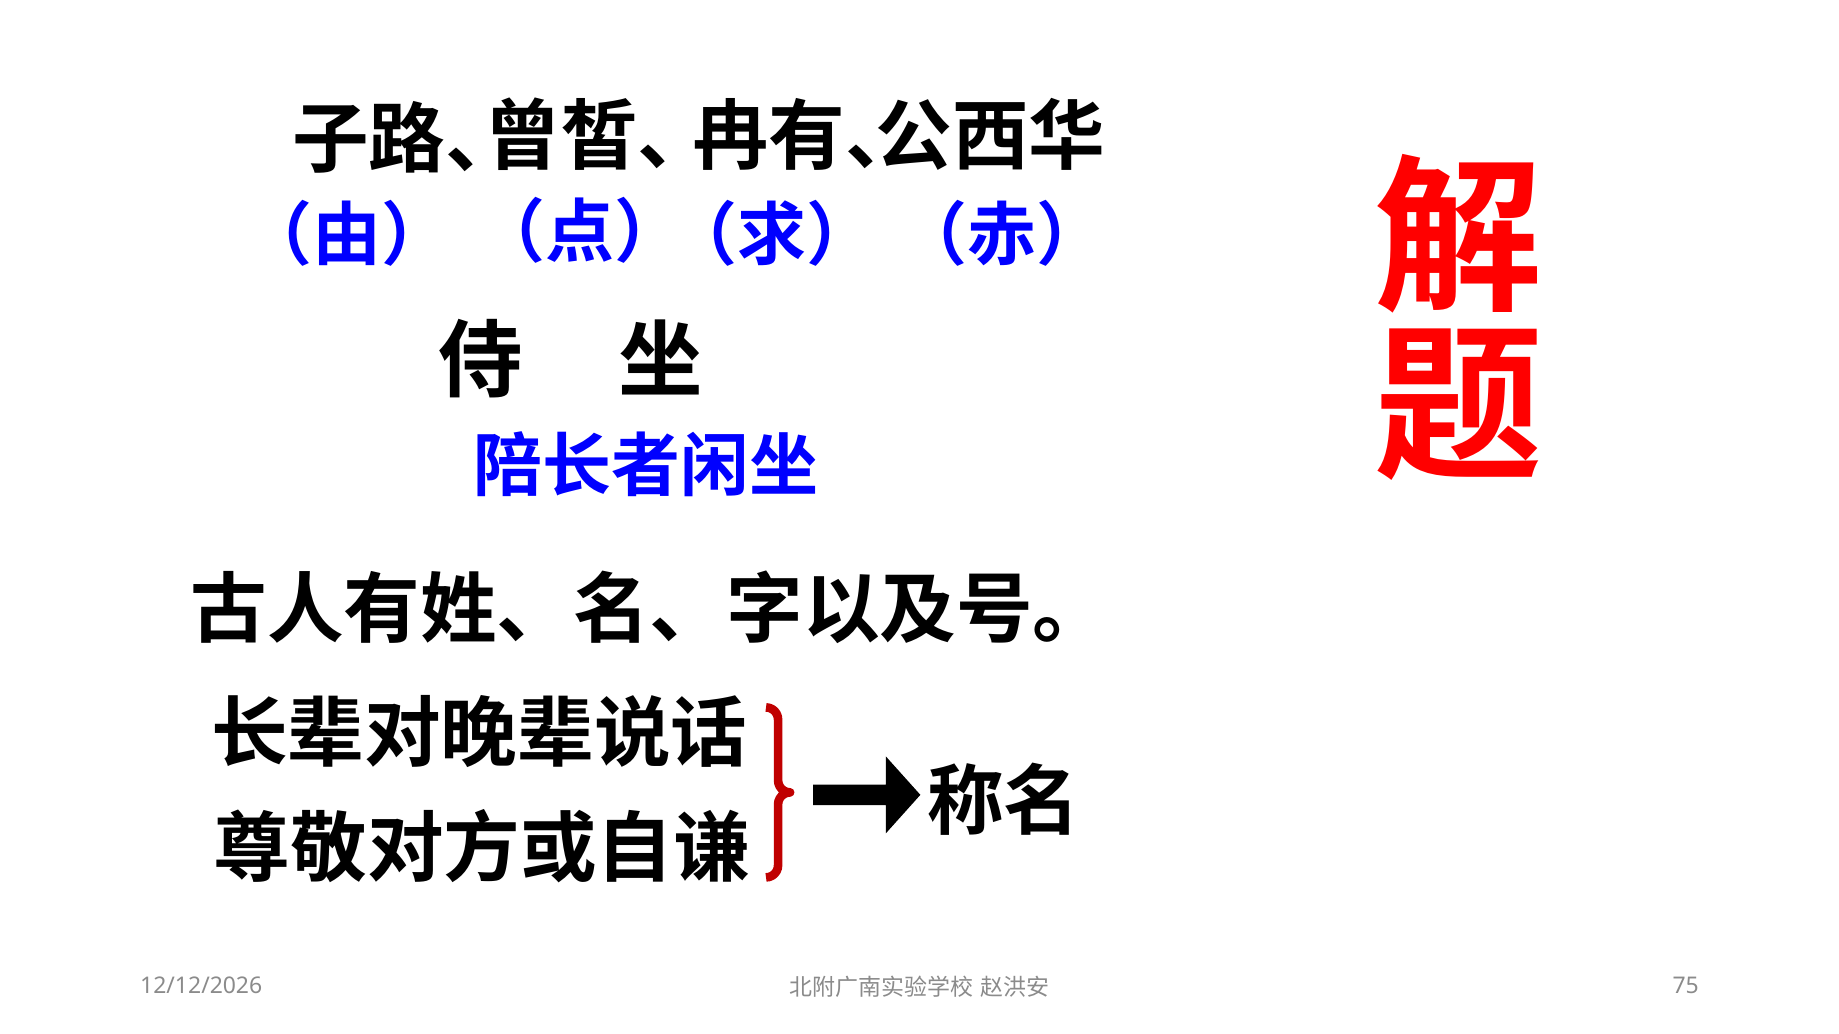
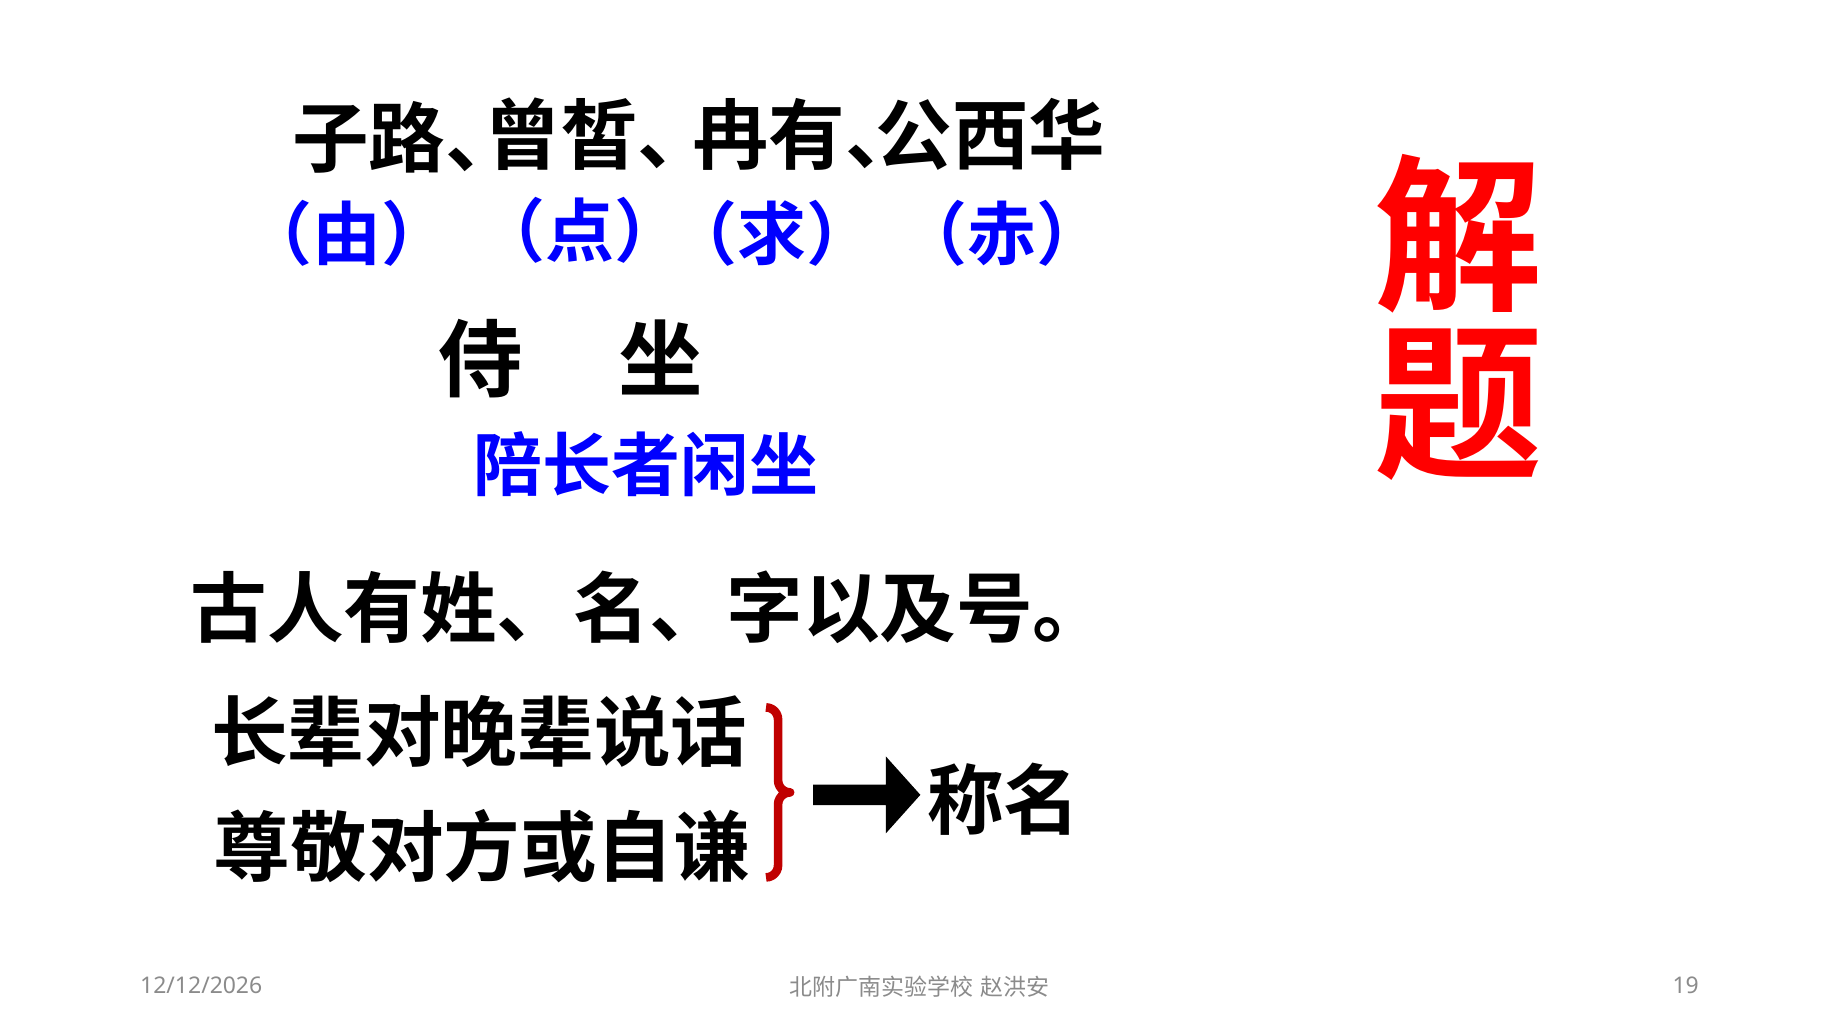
75: 75 -> 19 (1686, 986)
